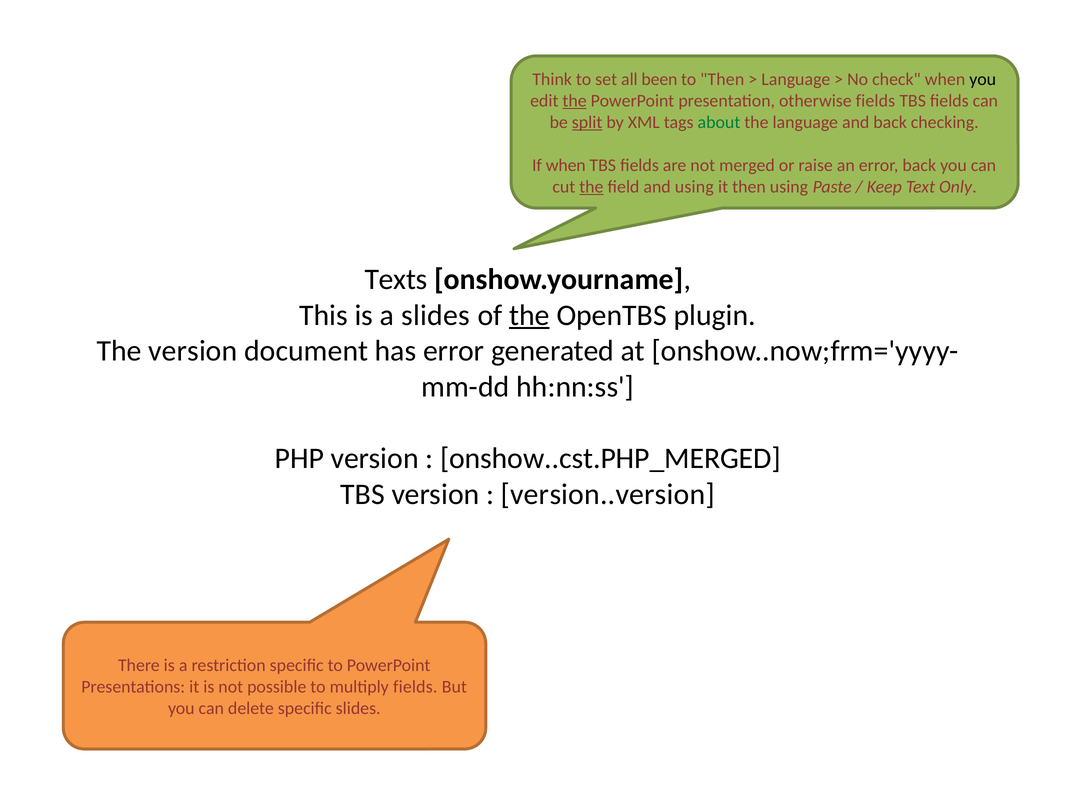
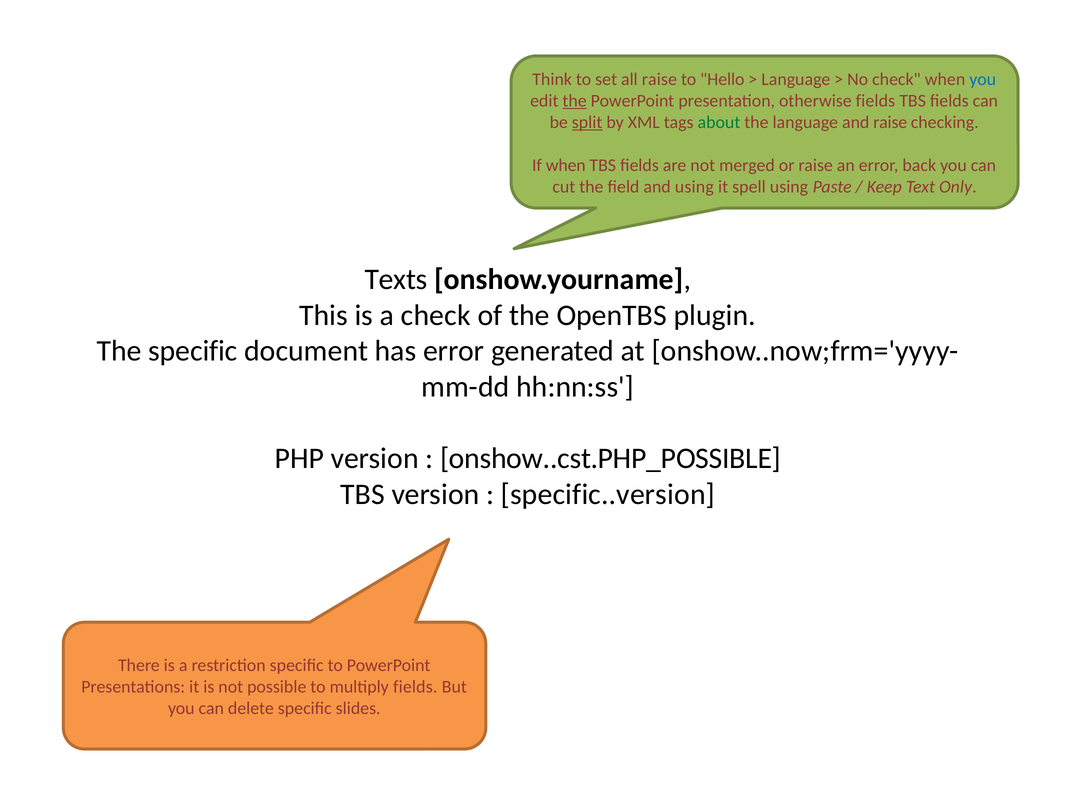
all been: been -> raise (659, 79)
to Then: Then -> Hello (722, 79)
you colour: black -> blue (983, 79)
and back: back -> raise (890, 122)
the underline: present -> none (591, 187)
it then: then -> spell (749, 187)
a slides: slides -> check (436, 315)
the underline: present -> none (529, 315)
The version: version -> specific (193, 351)
onshow..cst.PHP_MERGED: onshow..cst.PHP_MERGED -> onshow..cst.PHP_POSSIBLE (611, 458)
version..version: version..version -> specific..version (608, 494)
